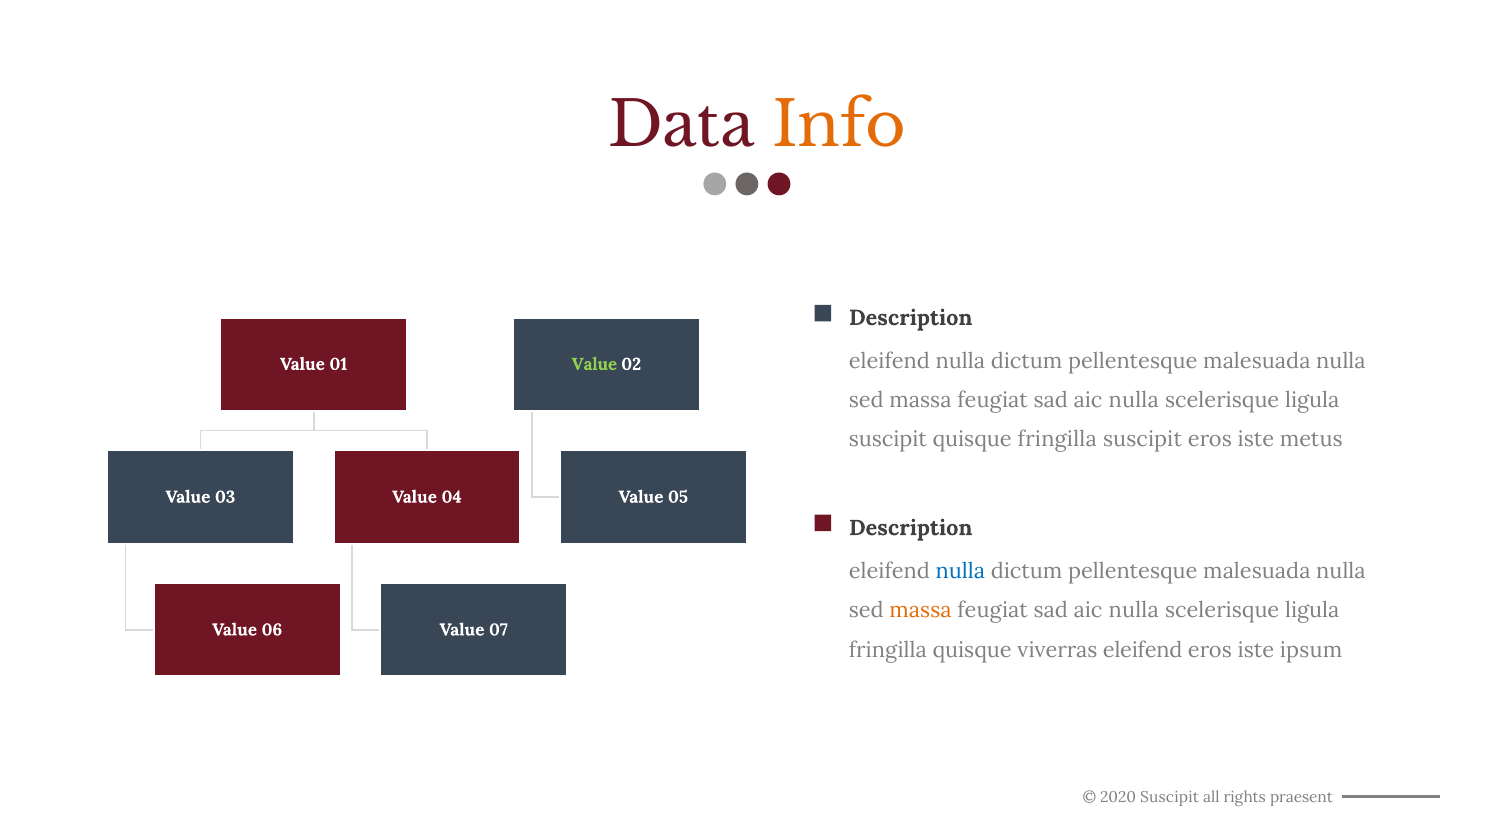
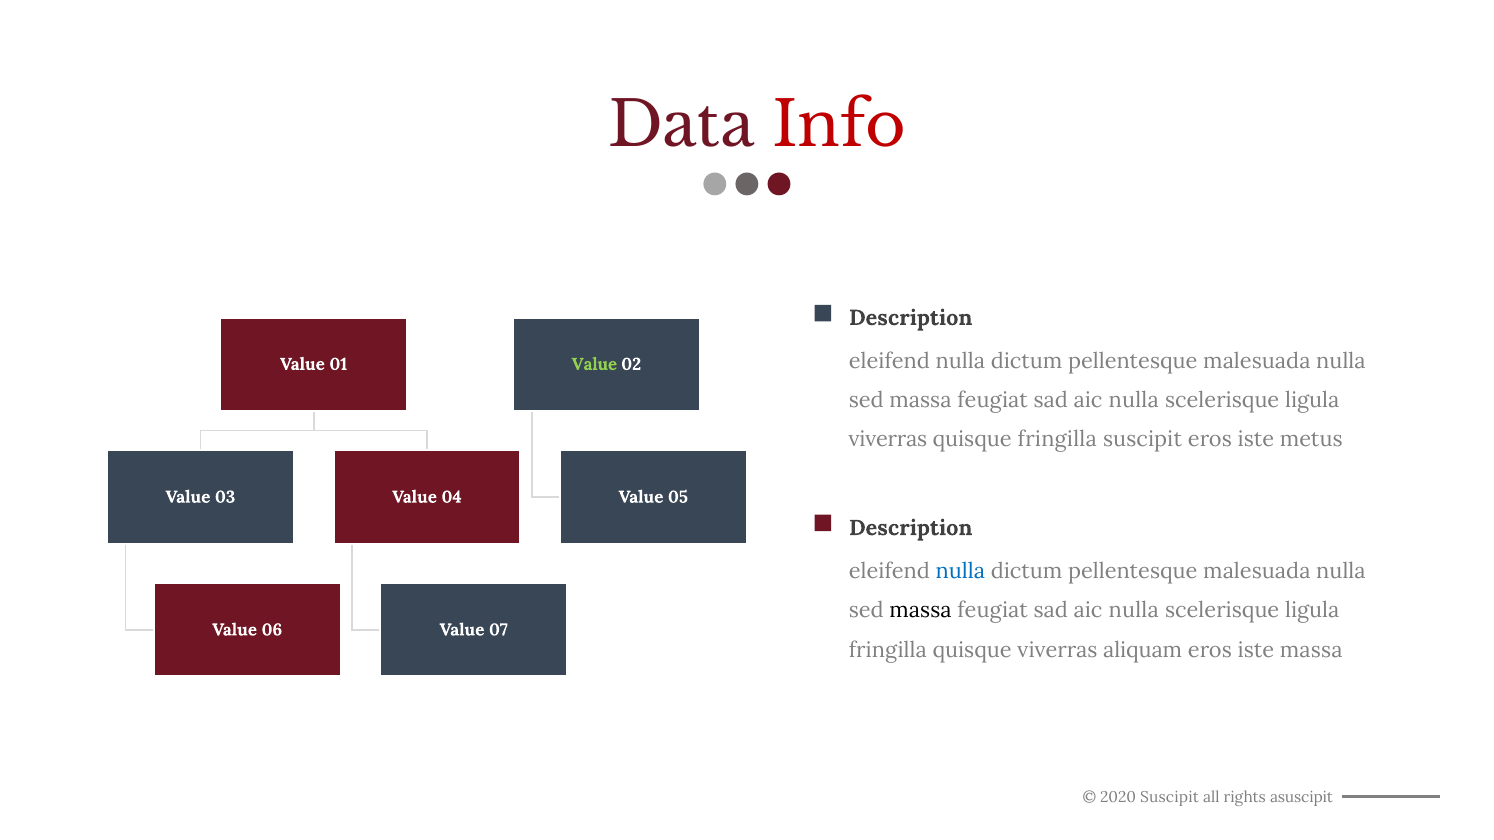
Info colour: orange -> red (839, 126)
suscipit: suscipit -> viverras (888, 440)
massa colour: orange -> black (921, 611)
viverras eleifend: eleifend -> aliquam (1143, 650)
iste ipsum: ipsum -> massa (1311, 650)
praesent: praesent -> asuscipit (1301, 798)
